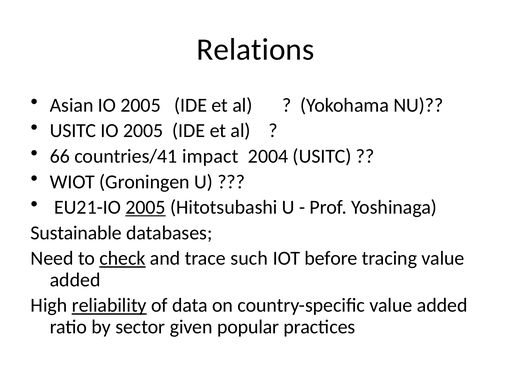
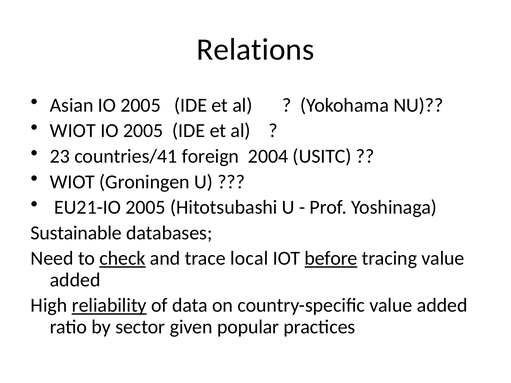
USITC: USITC -> WIOT (73, 131)
66: 66 -> 23 (60, 156)
impact: impact -> foreign (210, 156)
2005 underline: present -> none (146, 207)
such: such -> local (249, 259)
before underline: none -> present (331, 259)
